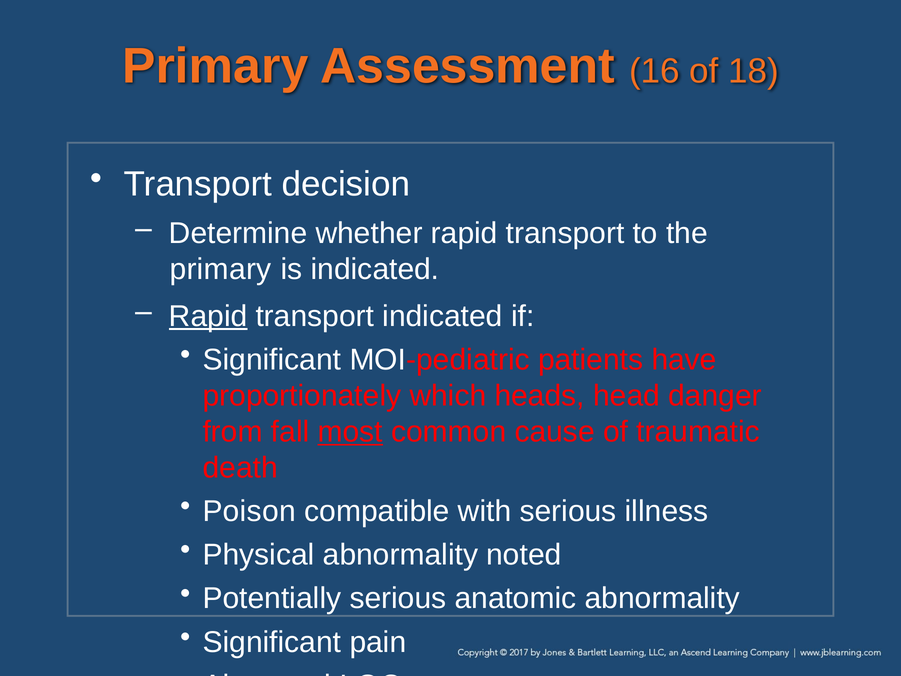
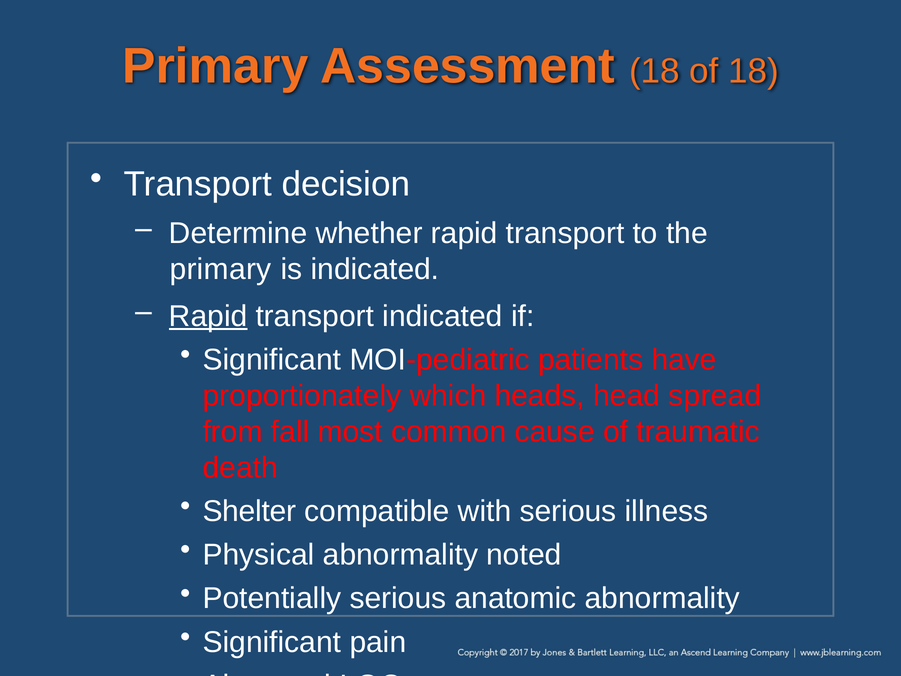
Assessment 16: 16 -> 18 (654, 71)
danger: danger -> spread (715, 396)
most underline: present -> none (350, 432)
Poison: Poison -> Shelter (250, 511)
